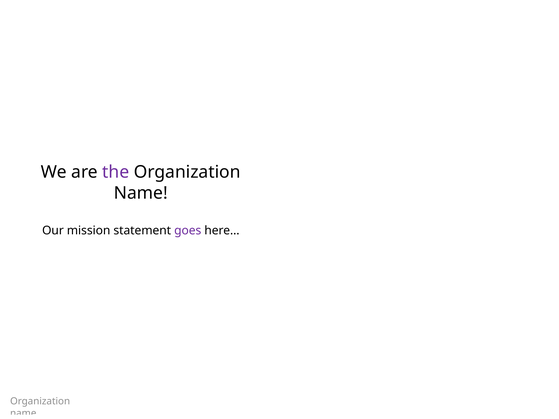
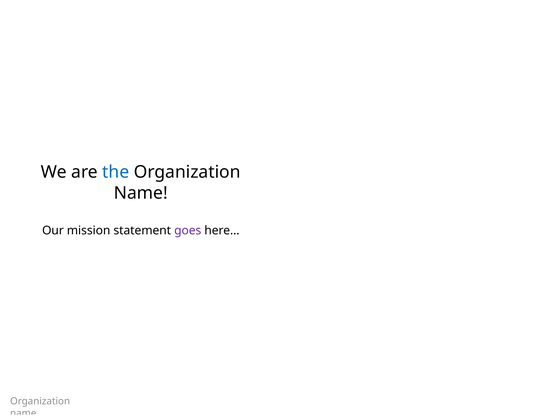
the colour: purple -> blue (116, 172)
